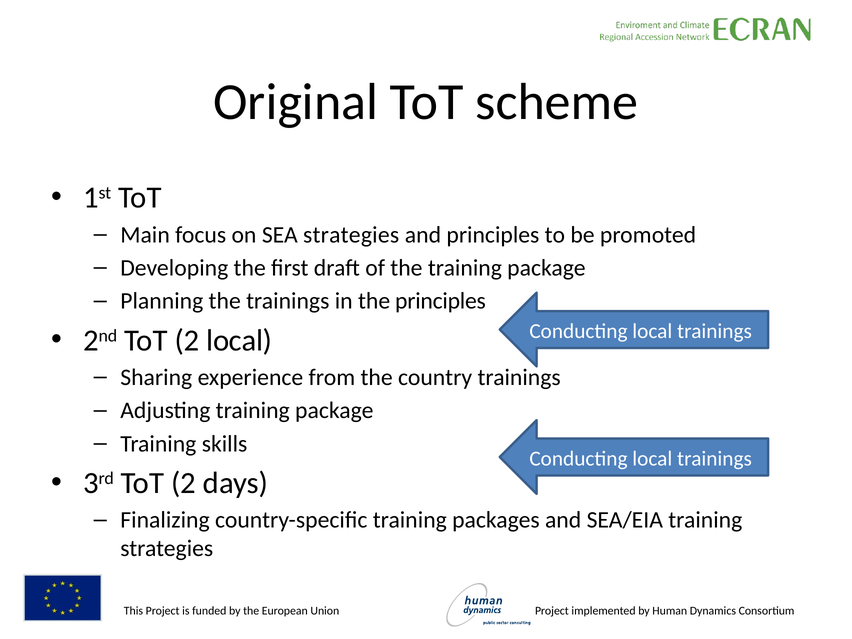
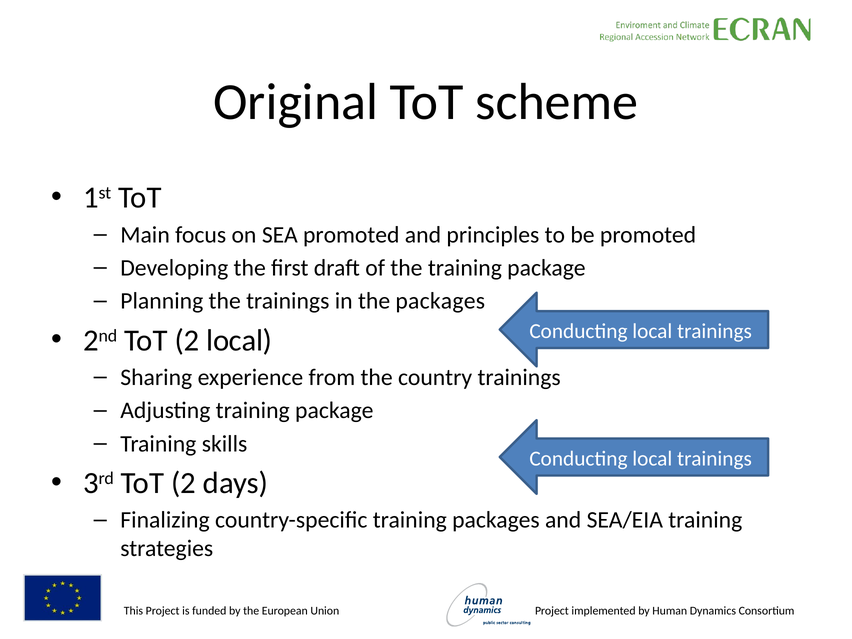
SEA strategies: strategies -> promoted (351, 235)
the principles: principles -> packages (440, 301)
